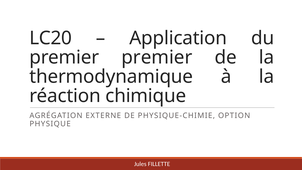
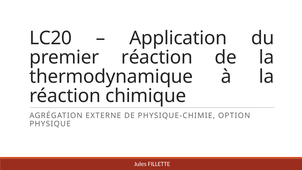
premier premier: premier -> réaction (157, 57)
